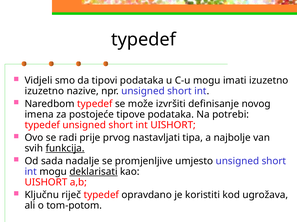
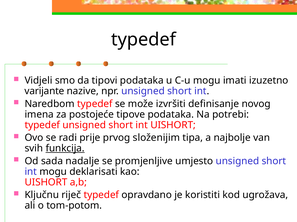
izuzetno: izuzetno -> varijante (44, 91)
nastavljati: nastavljati -> složenijim (156, 138)
deklarisati underline: present -> none (93, 172)
